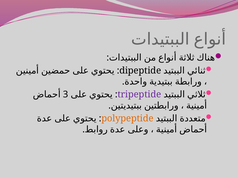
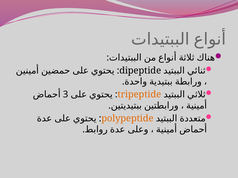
tripeptide colour: purple -> orange (139, 95)
